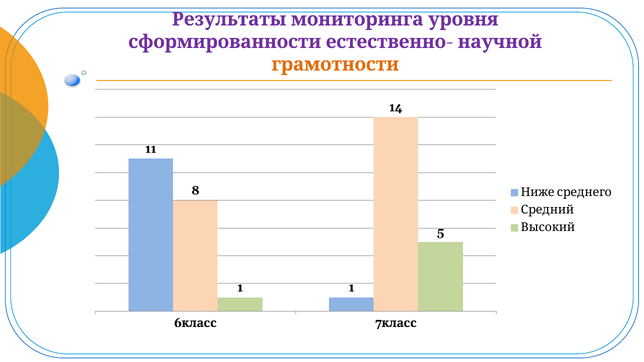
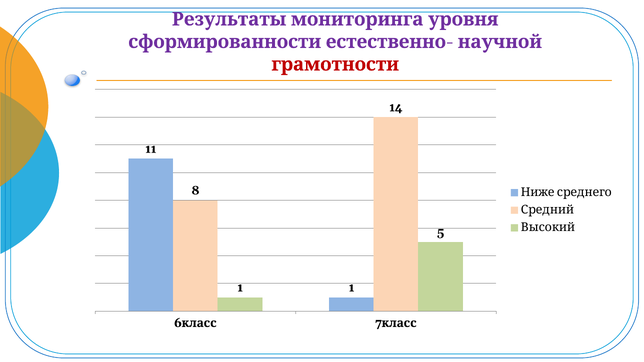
грамотности colour: orange -> red (335, 64)
